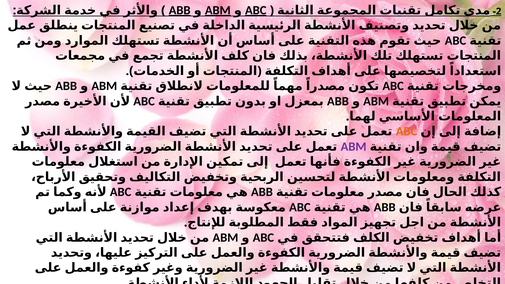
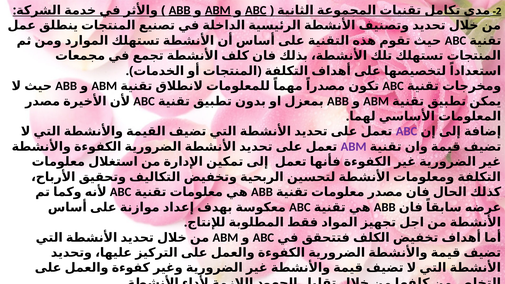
ABC colour: orange -> purple (407, 132)
